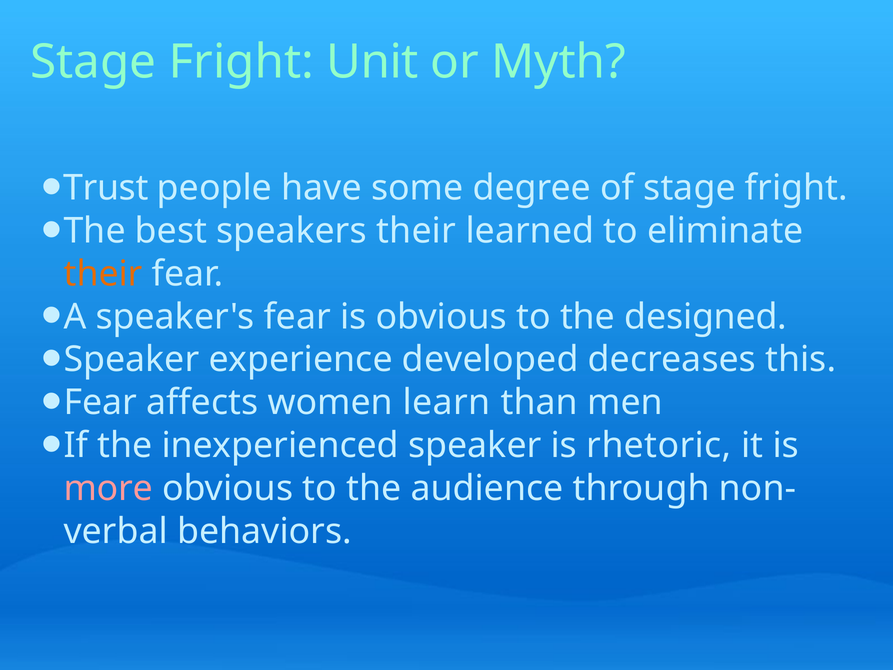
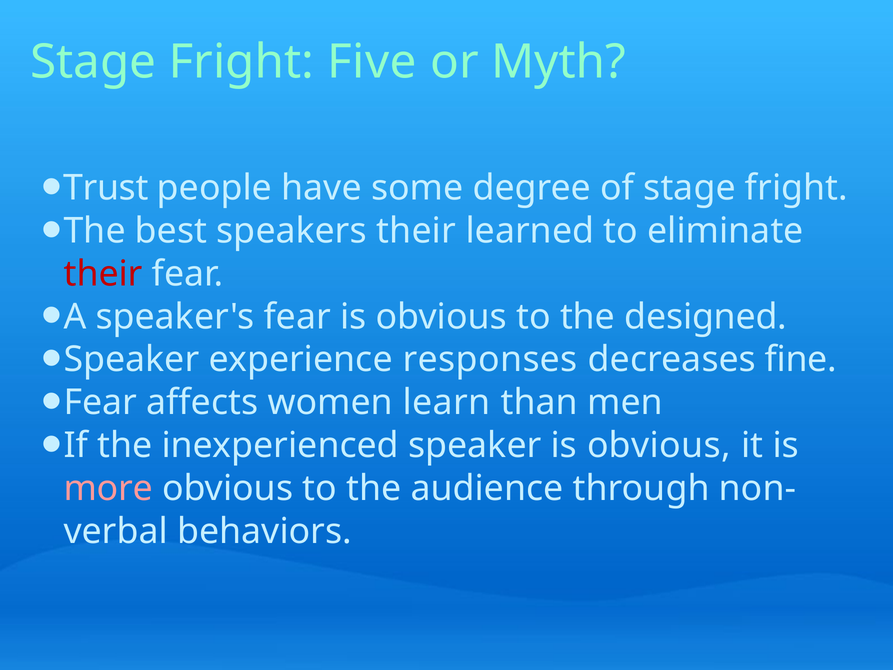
Unit: Unit -> Five (372, 62)
their colour: orange -> red (103, 274)
developed: developed -> responses (490, 360)
this: this -> fine (801, 360)
speaker is rhetoric: rhetoric -> obvious (659, 445)
